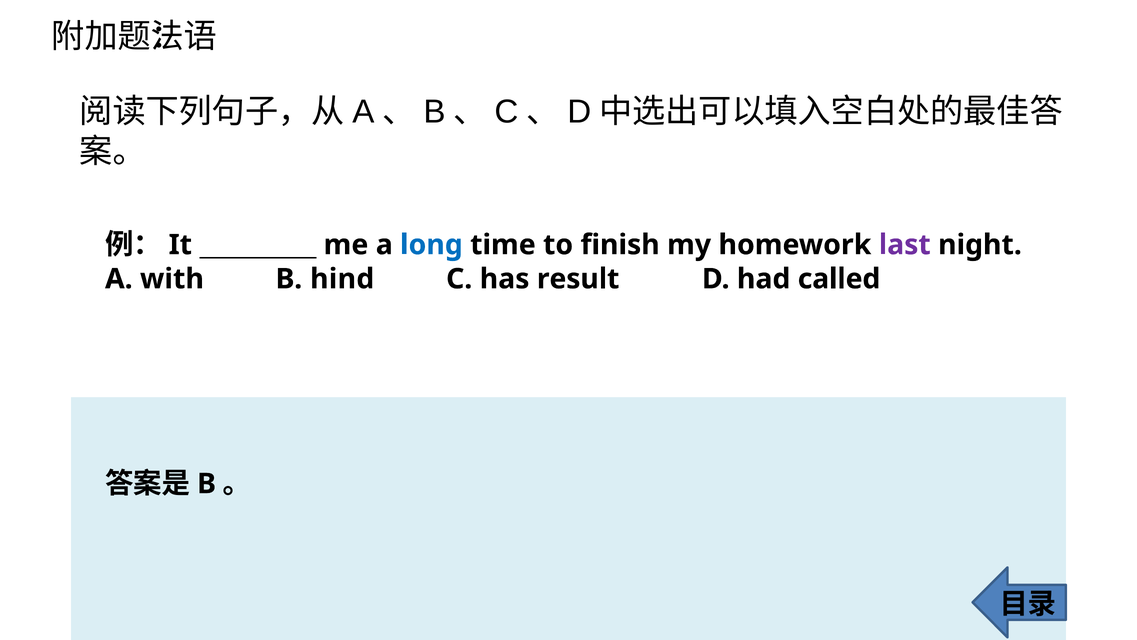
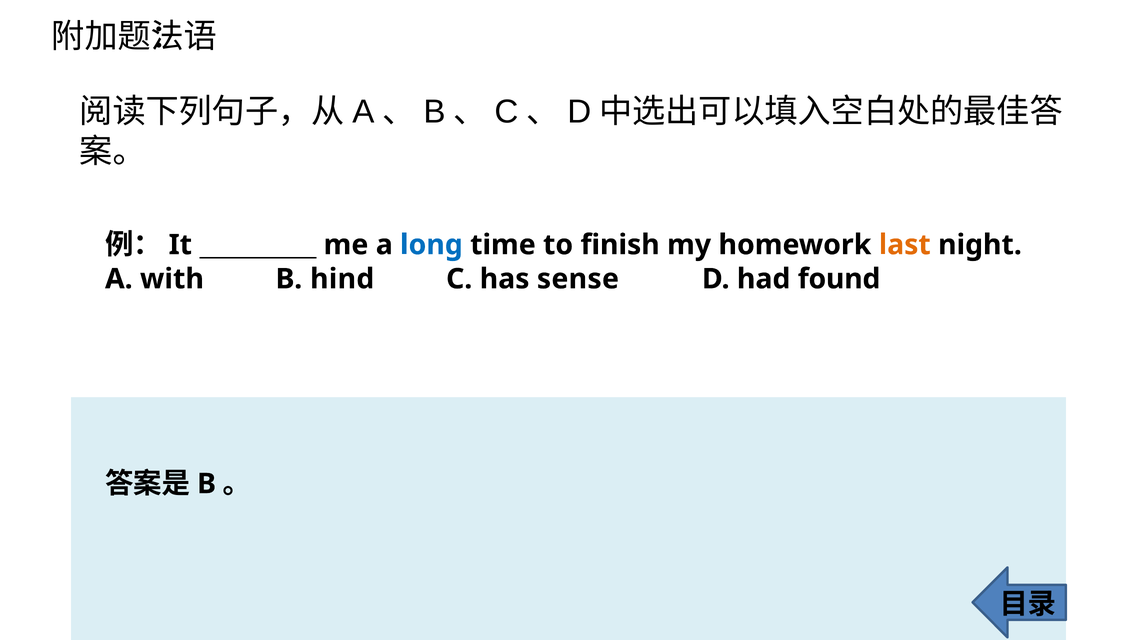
last colour: purple -> orange (905, 245)
result: result -> sense (578, 279)
called: called -> found (839, 279)
